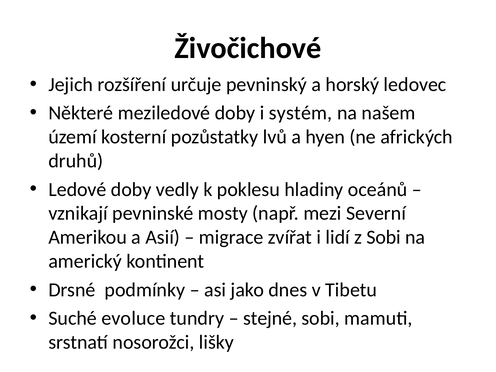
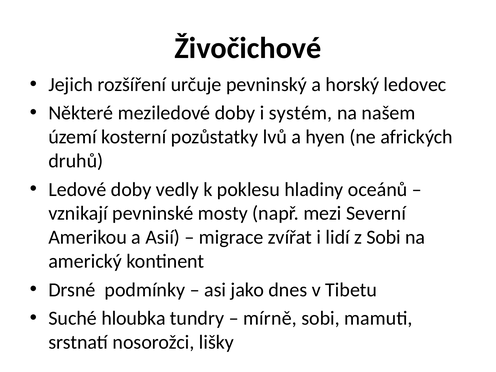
evoluce: evoluce -> hloubka (133, 318)
stejné: stejné -> mírně (270, 318)
